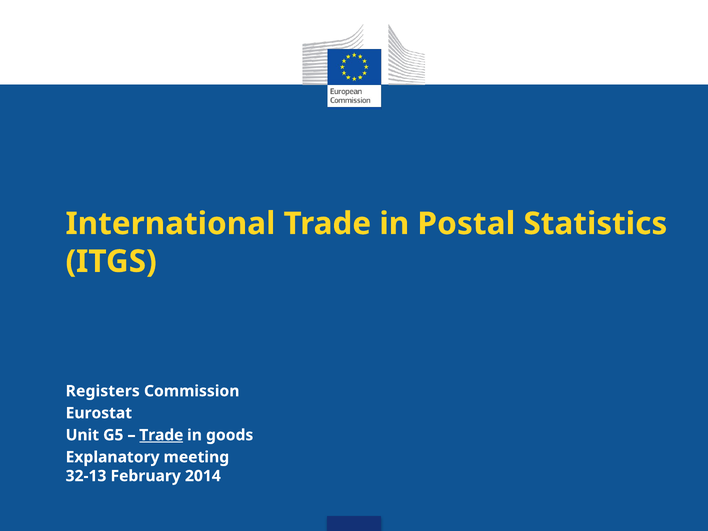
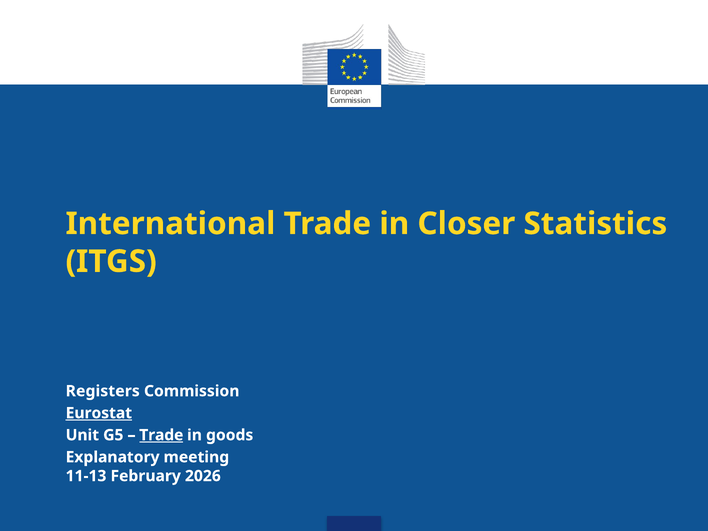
Postal: Postal -> Closer (466, 224)
Eurostat underline: none -> present (99, 413)
32-13: 32-13 -> 11-13 (86, 476)
2014: 2014 -> 2026 (203, 476)
